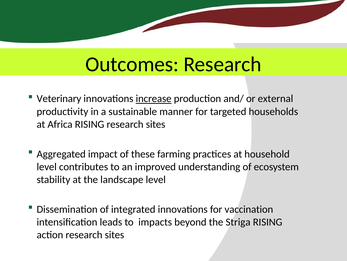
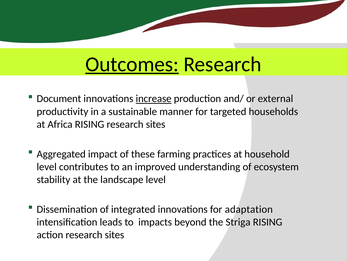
Outcomes underline: none -> present (132, 64)
Veterinary: Veterinary -> Document (59, 98)
vaccination: vaccination -> adaptation (249, 209)
